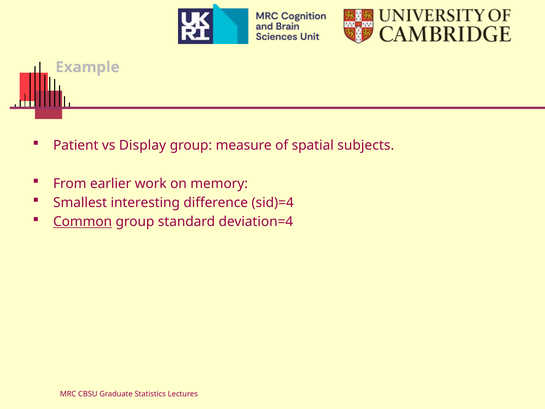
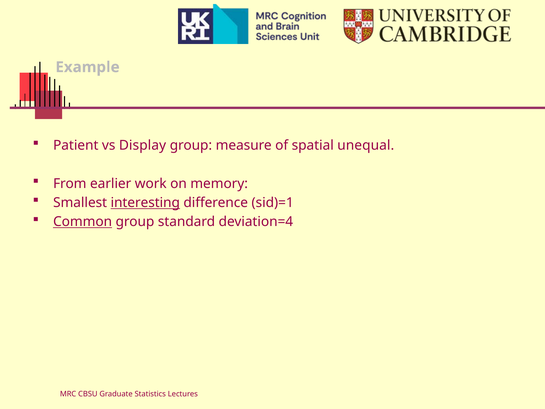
subjects: subjects -> unequal (366, 145)
interesting underline: none -> present (145, 203)
sid)=4: sid)=4 -> sid)=1 (273, 203)
